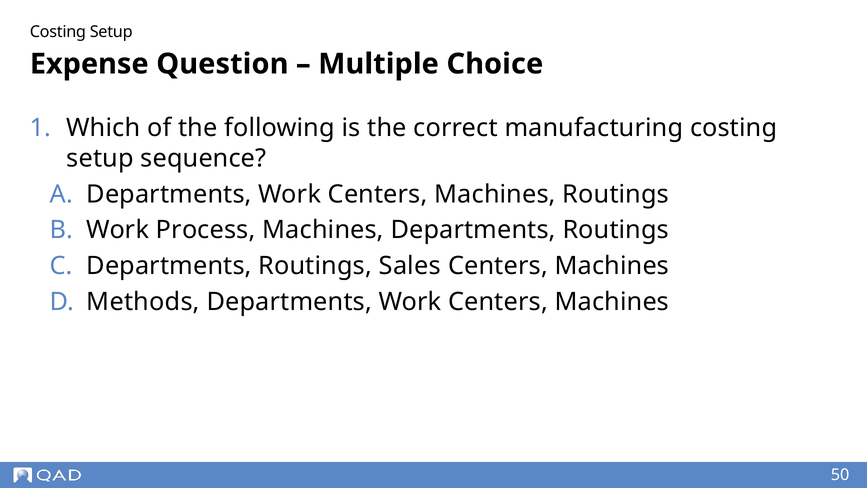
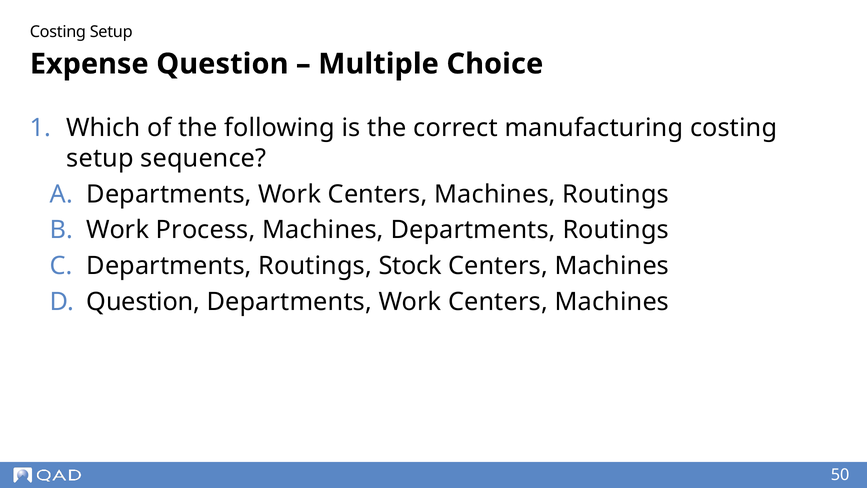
Sales: Sales -> Stock (410, 266)
Methods: Methods -> Question (143, 302)
